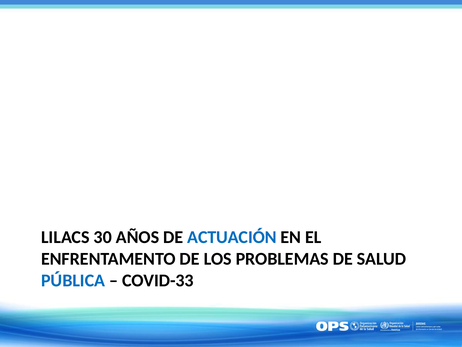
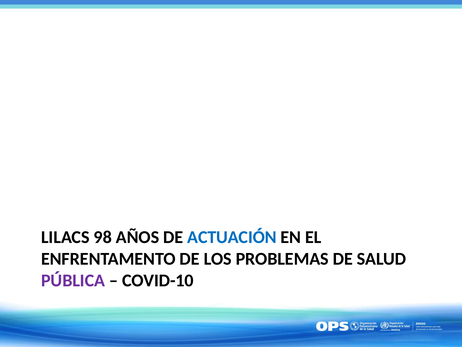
30: 30 -> 98 (103, 237)
PÚBLICA colour: blue -> purple (73, 280)
COVID-33: COVID-33 -> COVID-10 (158, 280)
